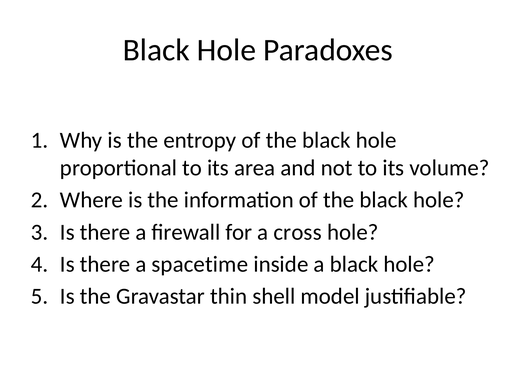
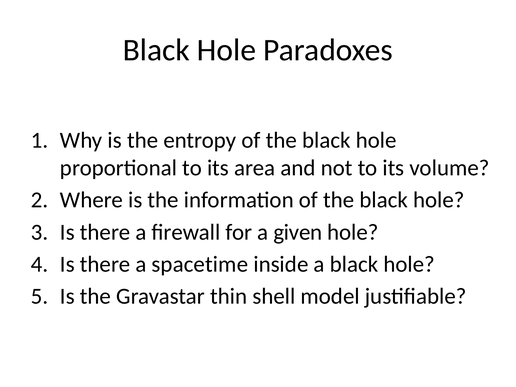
cross: cross -> given (298, 232)
